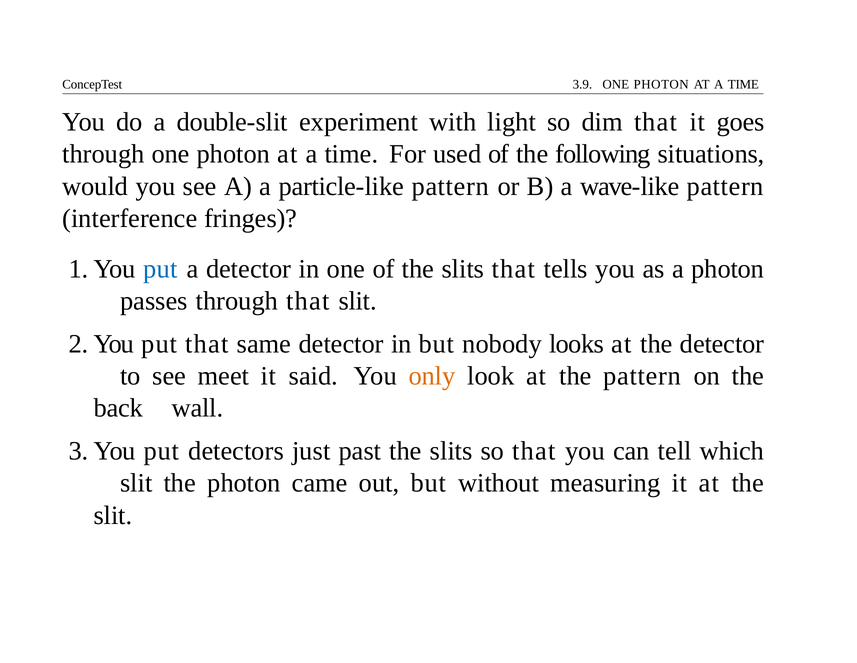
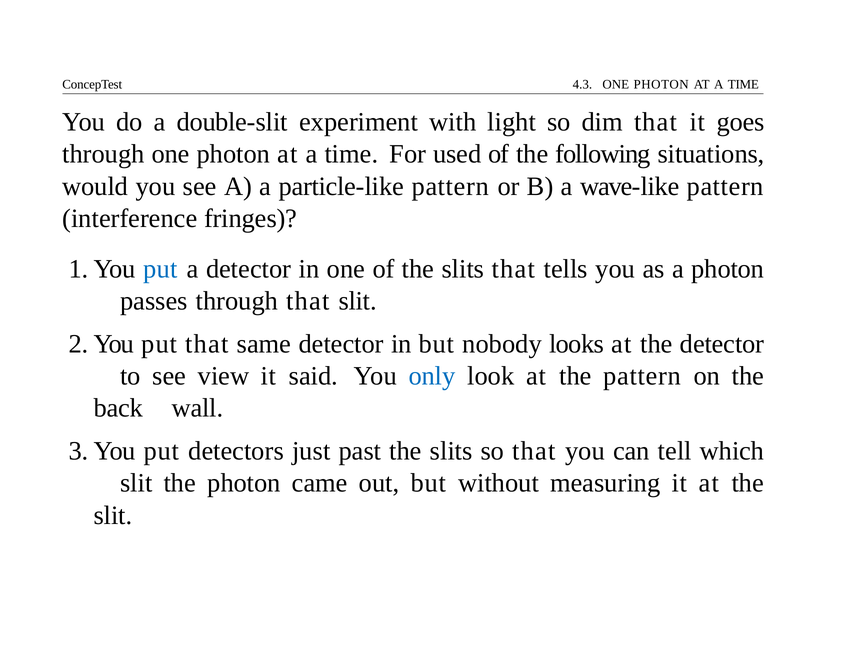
3.9: 3.9 -> 4.3 (582, 85)
meet: meet -> view (224, 376)
only colour: orange -> blue (432, 376)
